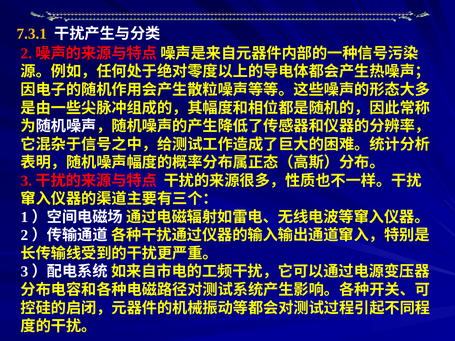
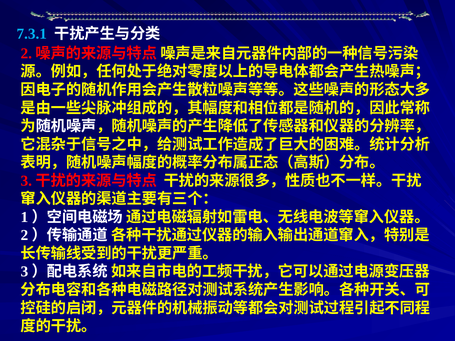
7.3.1 colour: yellow -> light blue (32, 34)
